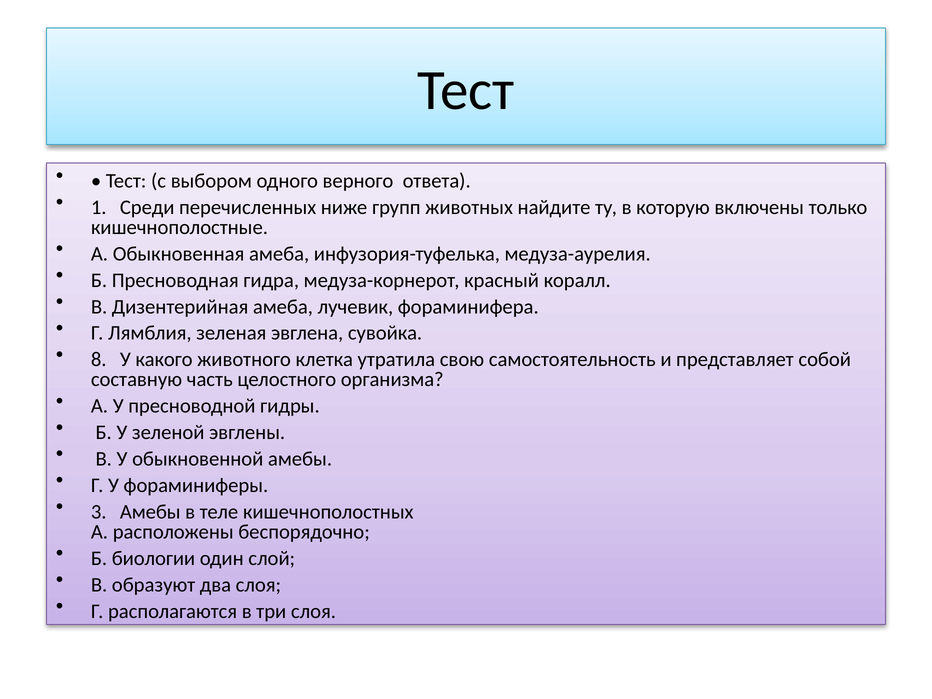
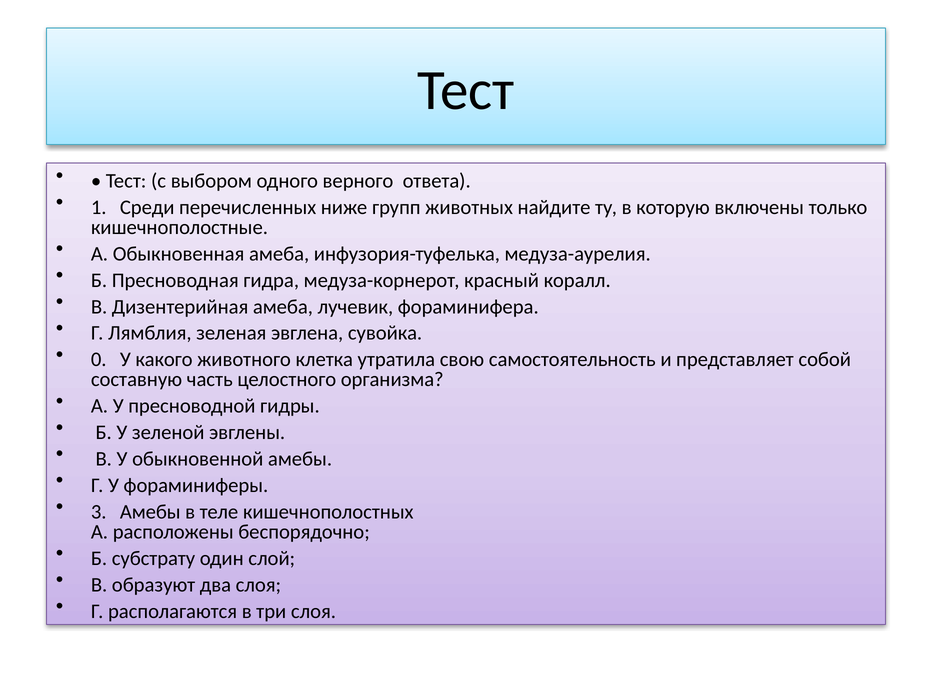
8: 8 -> 0 (99, 360)
биологии: биологии -> субстрату (153, 558)
